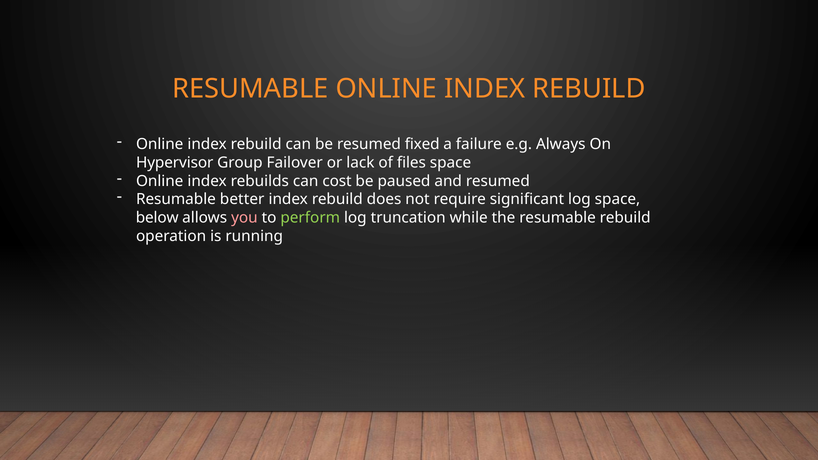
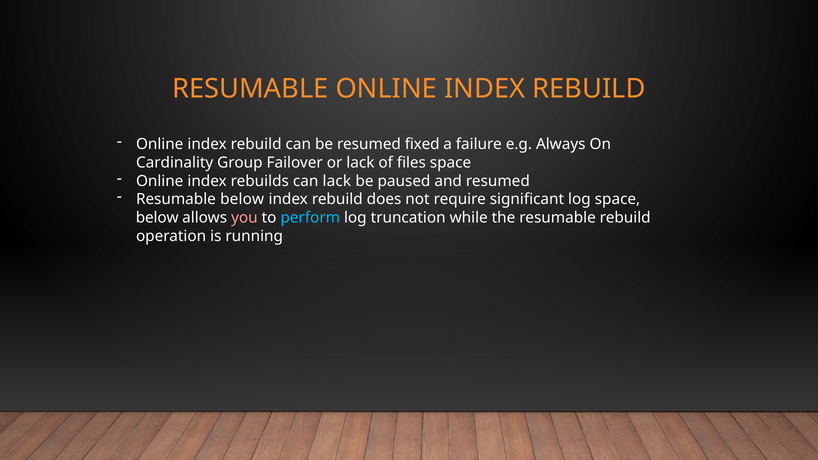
Hypervisor: Hypervisor -> Cardinality (175, 163)
can cost: cost -> lack (337, 181)
Resumable better: better -> below (242, 199)
perform colour: light green -> light blue (310, 218)
